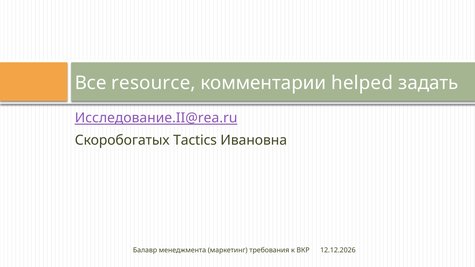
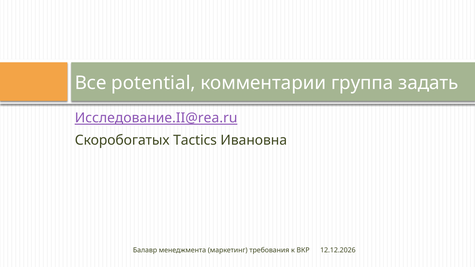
resource: resource -> potential (153, 83)
helped: helped -> группа (362, 83)
